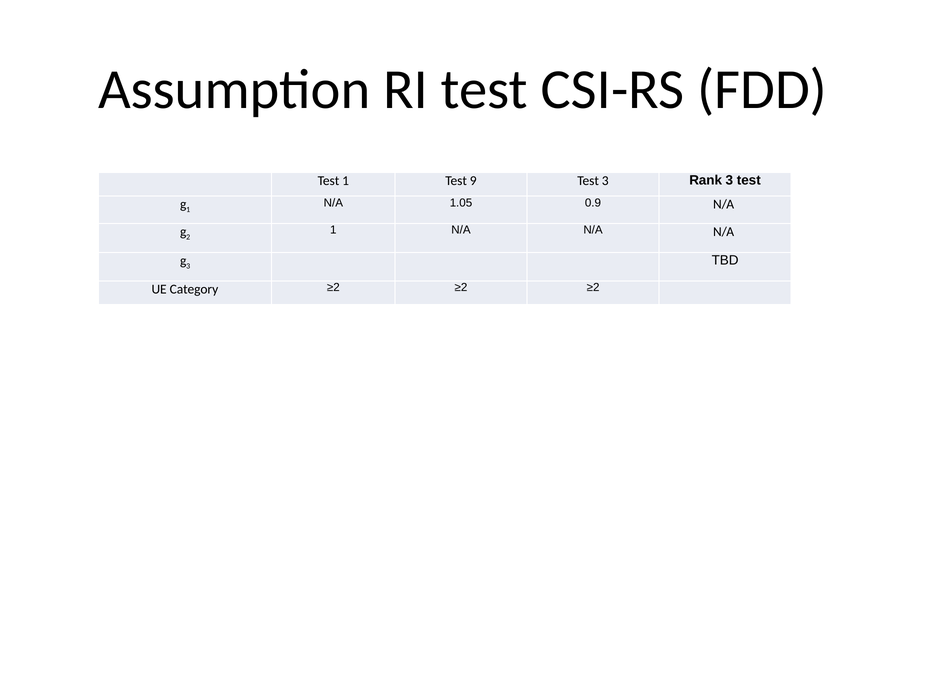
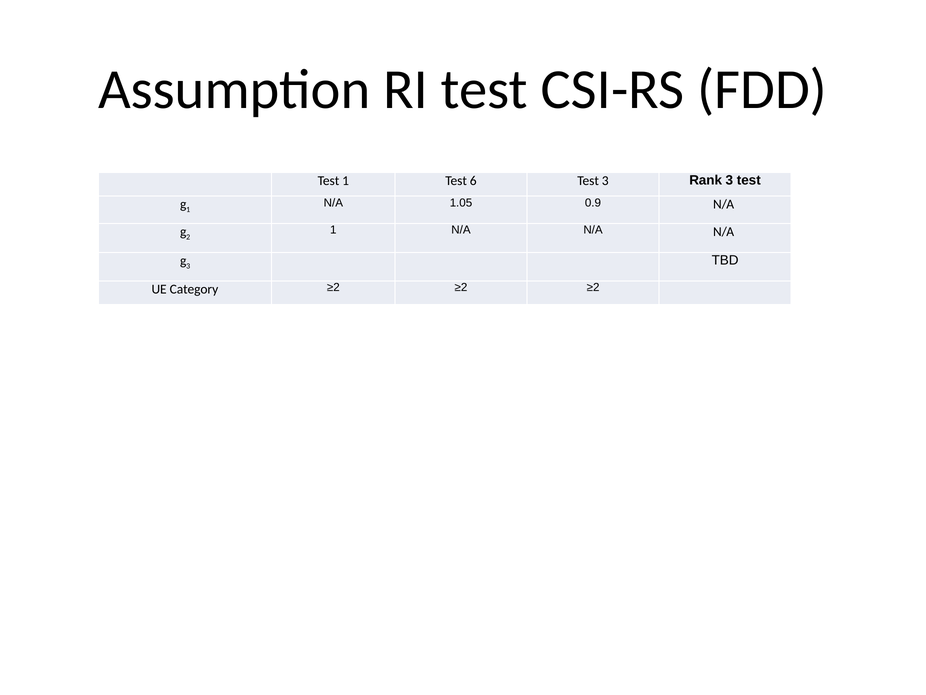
9: 9 -> 6 (473, 181)
